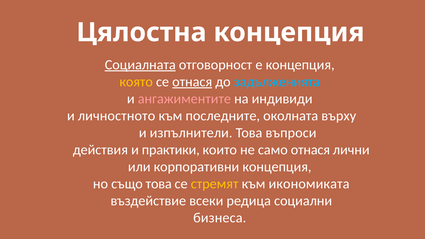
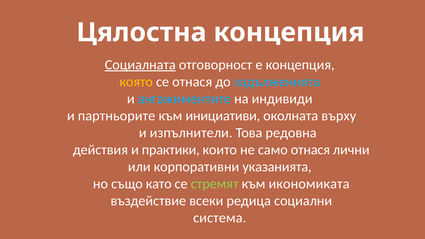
отнася underline: present -> none (192, 82)
ангажиментите colour: pink -> light blue (184, 99)
личностното: личностното -> партньорите (117, 116)
последните: последните -> инициативи (223, 116)
въпроси: въпроси -> редовна (291, 133)
корпоративни концепция: концепция -> указанията (277, 167)
също това: това -> като (159, 184)
стремят colour: yellow -> light green (215, 184)
бизнеса: бизнеса -> система (220, 218)
